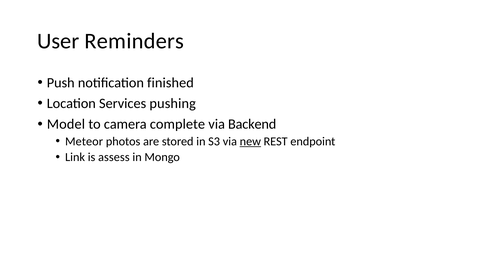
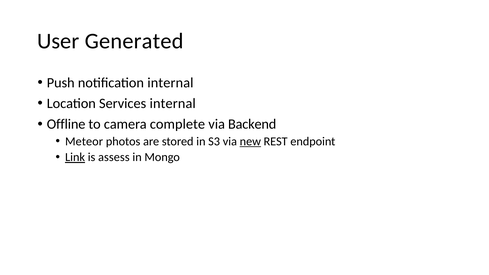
Reminders: Reminders -> Generated (134, 41)
notification finished: finished -> internal (170, 83)
Services pushing: pushing -> internal (173, 103)
Model: Model -> Offline (66, 124)
Link underline: none -> present (75, 157)
